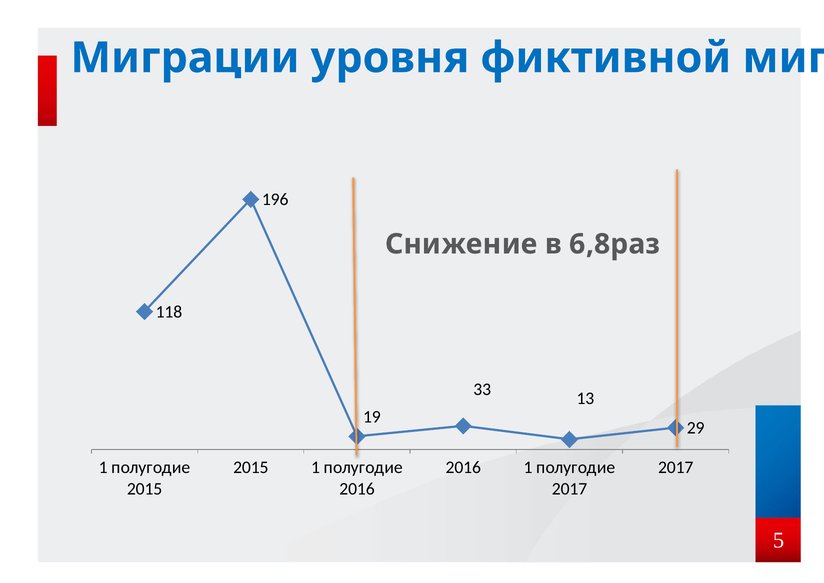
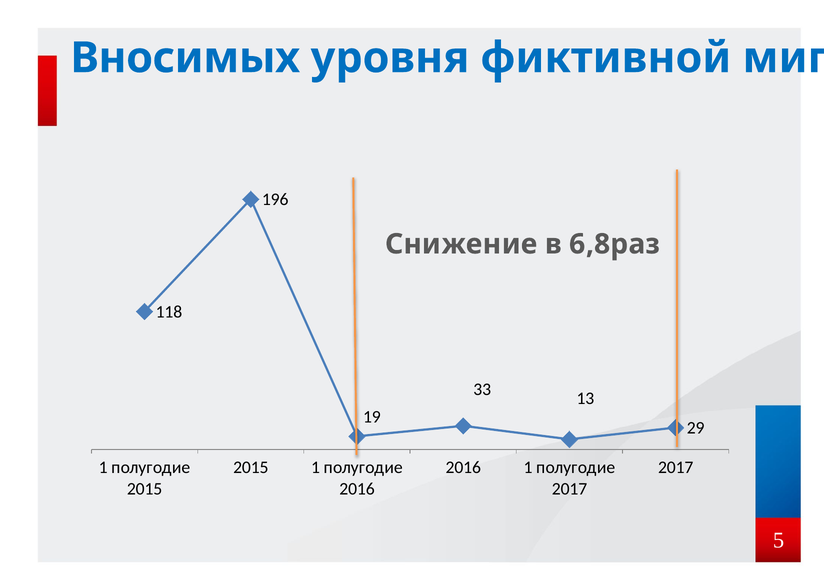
Миграции: Миграции -> Вносимых (185, 58)
